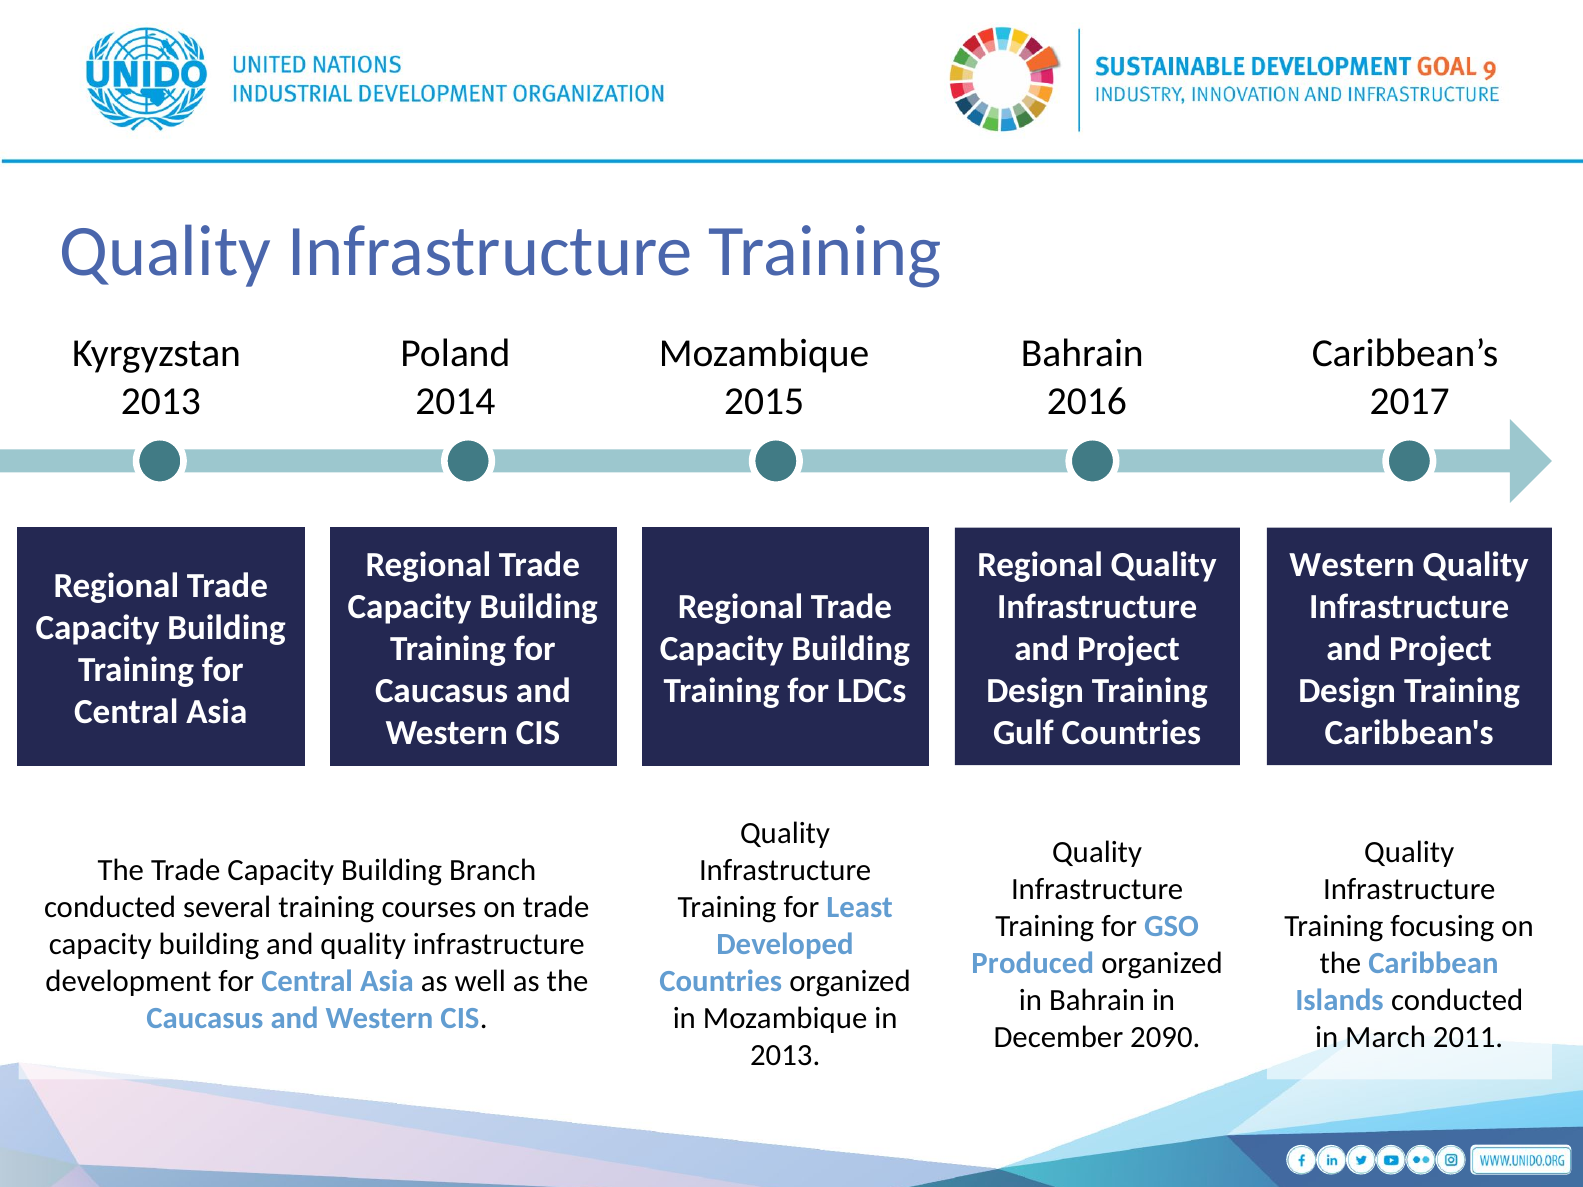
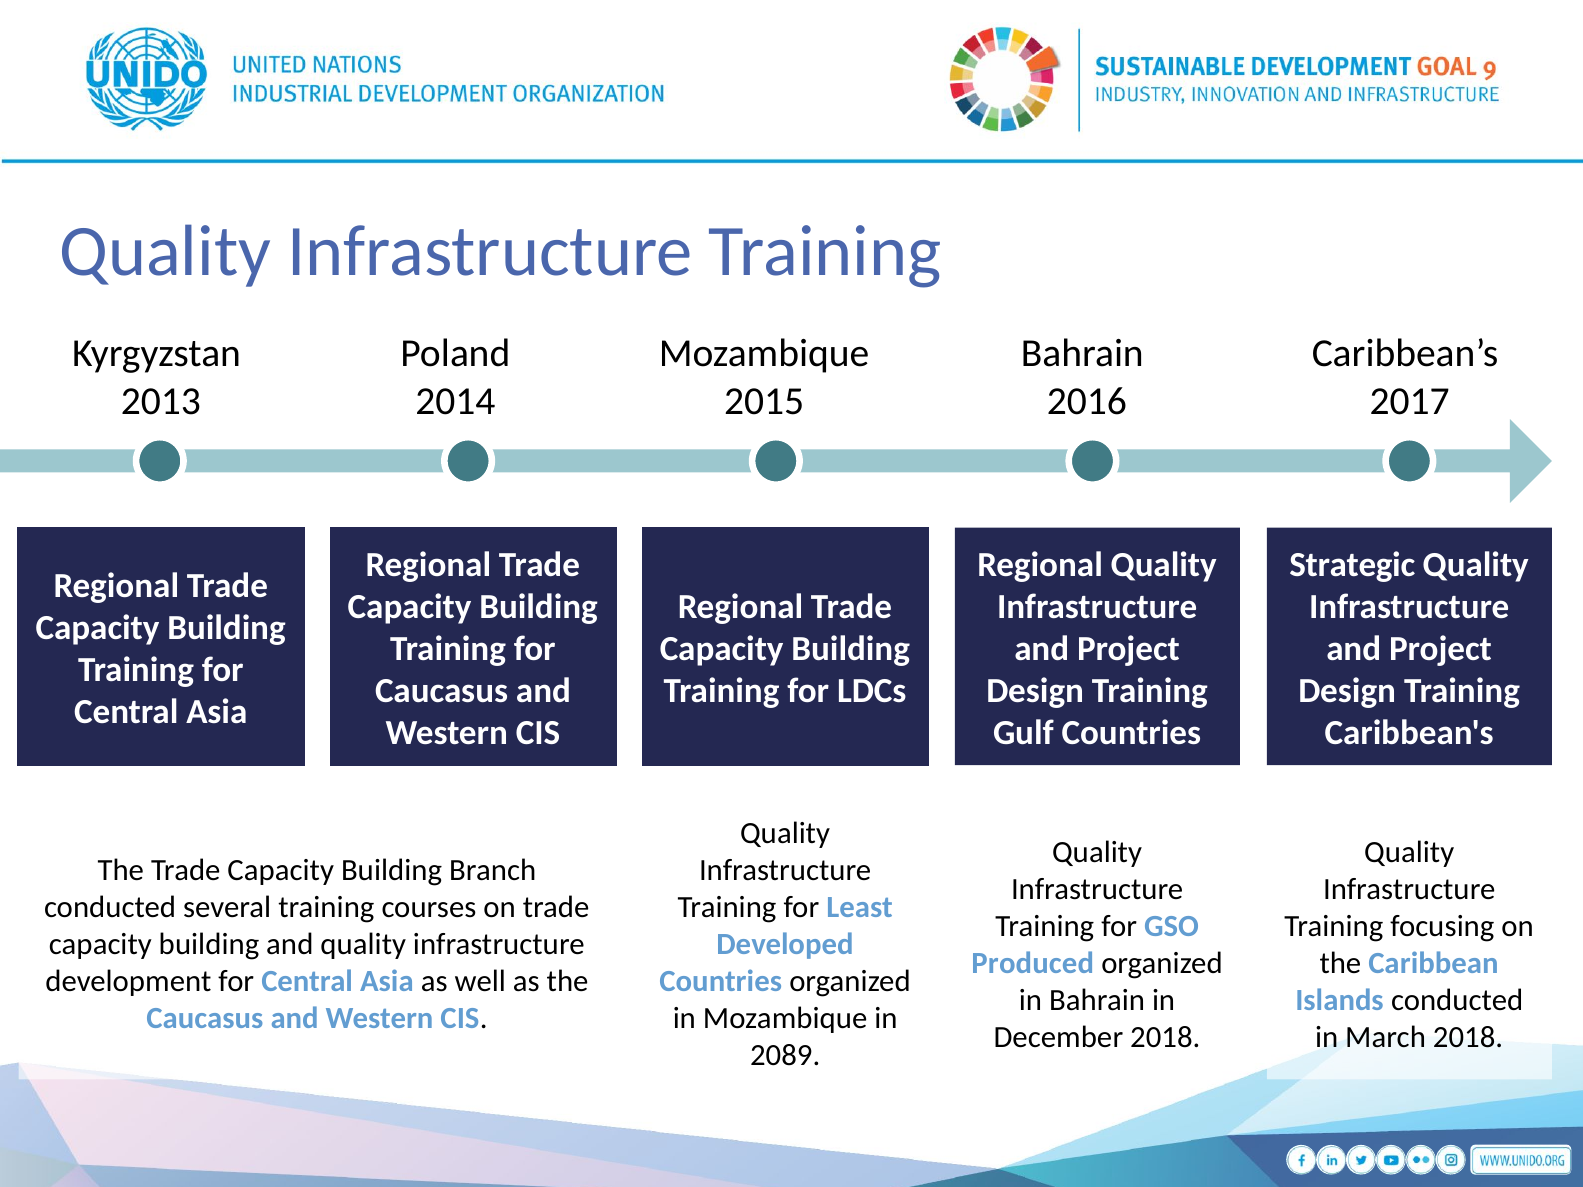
Western: Western -> Strategic (1352, 565)
December 2090: 2090 -> 2018 (1165, 1037)
March 2011: 2011 -> 2018 (1468, 1037)
2013: 2013 -> 2089 (785, 1056)
